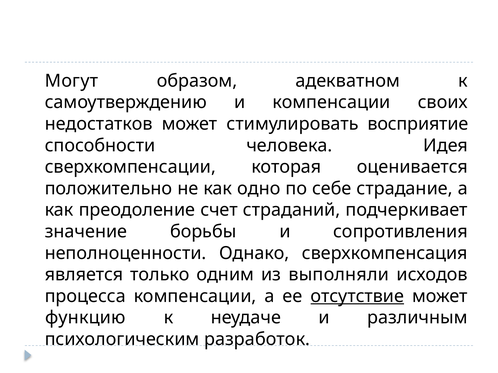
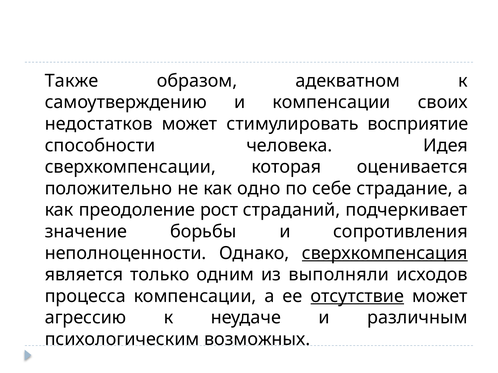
Могут: Могут -> Также (72, 81)
счет: счет -> рост (219, 210)
сверхкомпенсация underline: none -> present (385, 253)
функцию: функцию -> агрессию (86, 318)
разработок: разработок -> возможных (257, 340)
